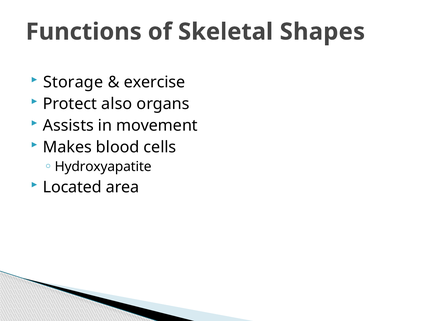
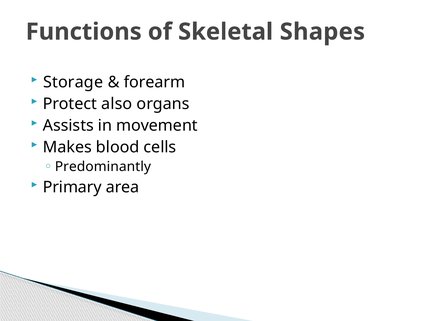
exercise: exercise -> forearm (154, 82)
Hydroxyapatite: Hydroxyapatite -> Predominantly (103, 167)
Located: Located -> Primary (72, 188)
